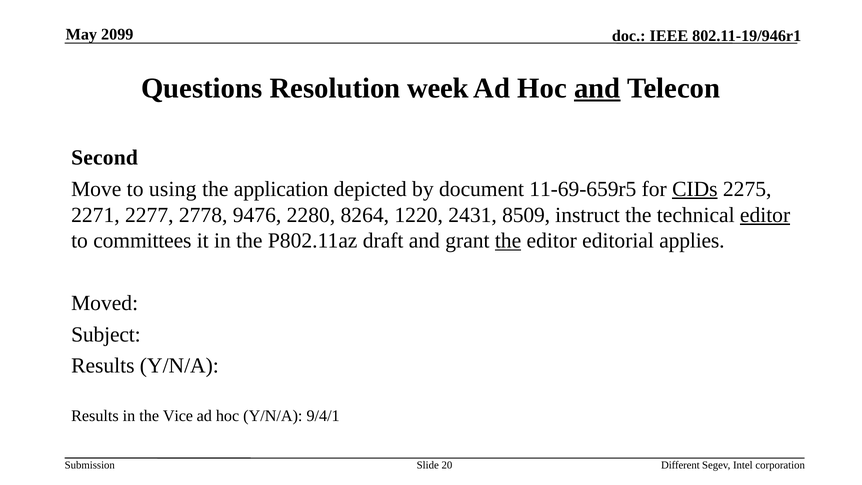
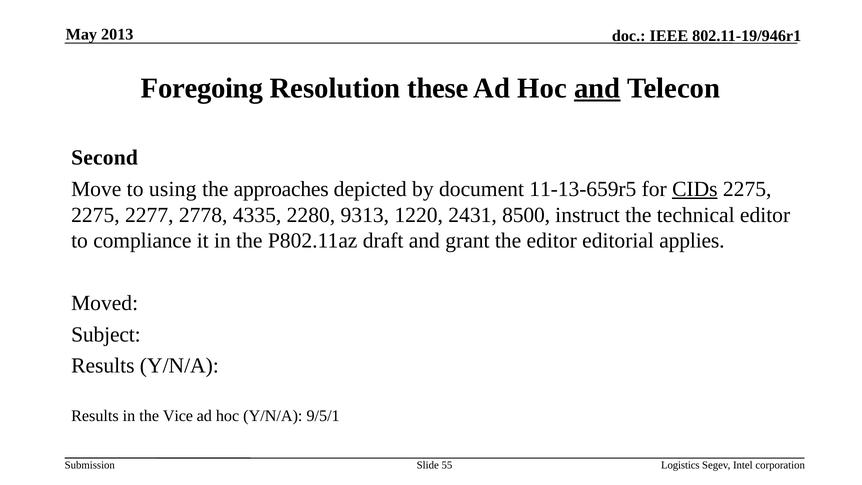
2099: 2099 -> 2013 (117, 34)
Questions: Questions -> Foregoing (202, 88)
week: week -> these (438, 88)
application: application -> approaches (281, 189)
11-69-659r5: 11-69-659r5 -> 11-13-659r5 (583, 189)
2271: 2271 -> 2275 (95, 215)
9476: 9476 -> 4335 (257, 215)
8264: 8264 -> 9313 (365, 215)
8509: 8509 -> 8500 (526, 215)
editor underline: present -> none (765, 215)
committees: committees -> compliance (142, 241)
the underline: present -> none (508, 241)
9/4/1: 9/4/1 -> 9/5/1 (323, 416)
20: 20 -> 55 (447, 465)
Different: Different -> Logistics (680, 465)
